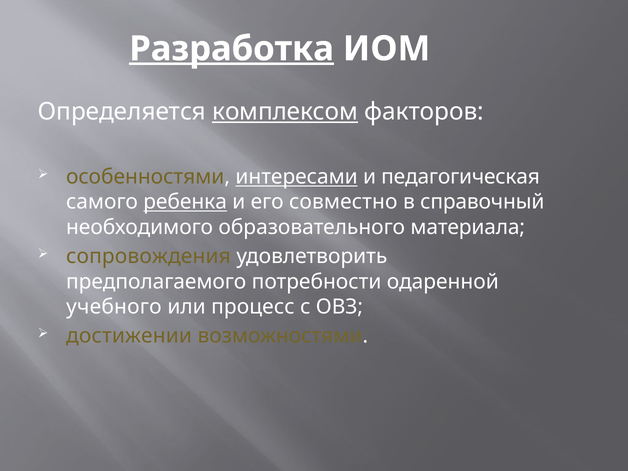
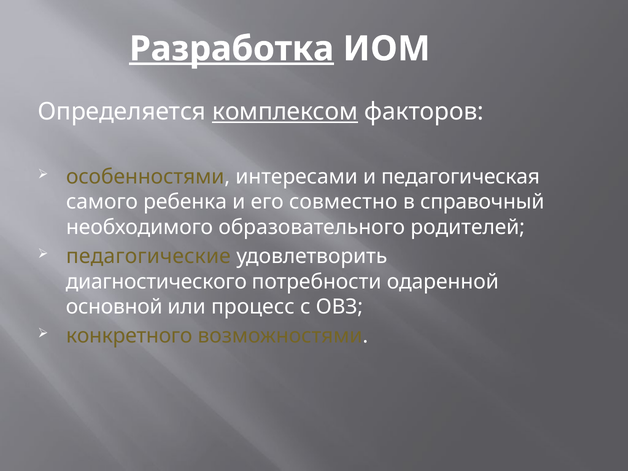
интересами underline: present -> none (297, 177)
ребенка underline: present -> none (185, 202)
материала: материала -> родителей (468, 227)
сопровождения: сопровождения -> педагогические (148, 257)
предполагаемого: предполагаемого -> диагностического (156, 282)
учебного: учебного -> основной (114, 307)
достижении: достижении -> конкретного (129, 336)
